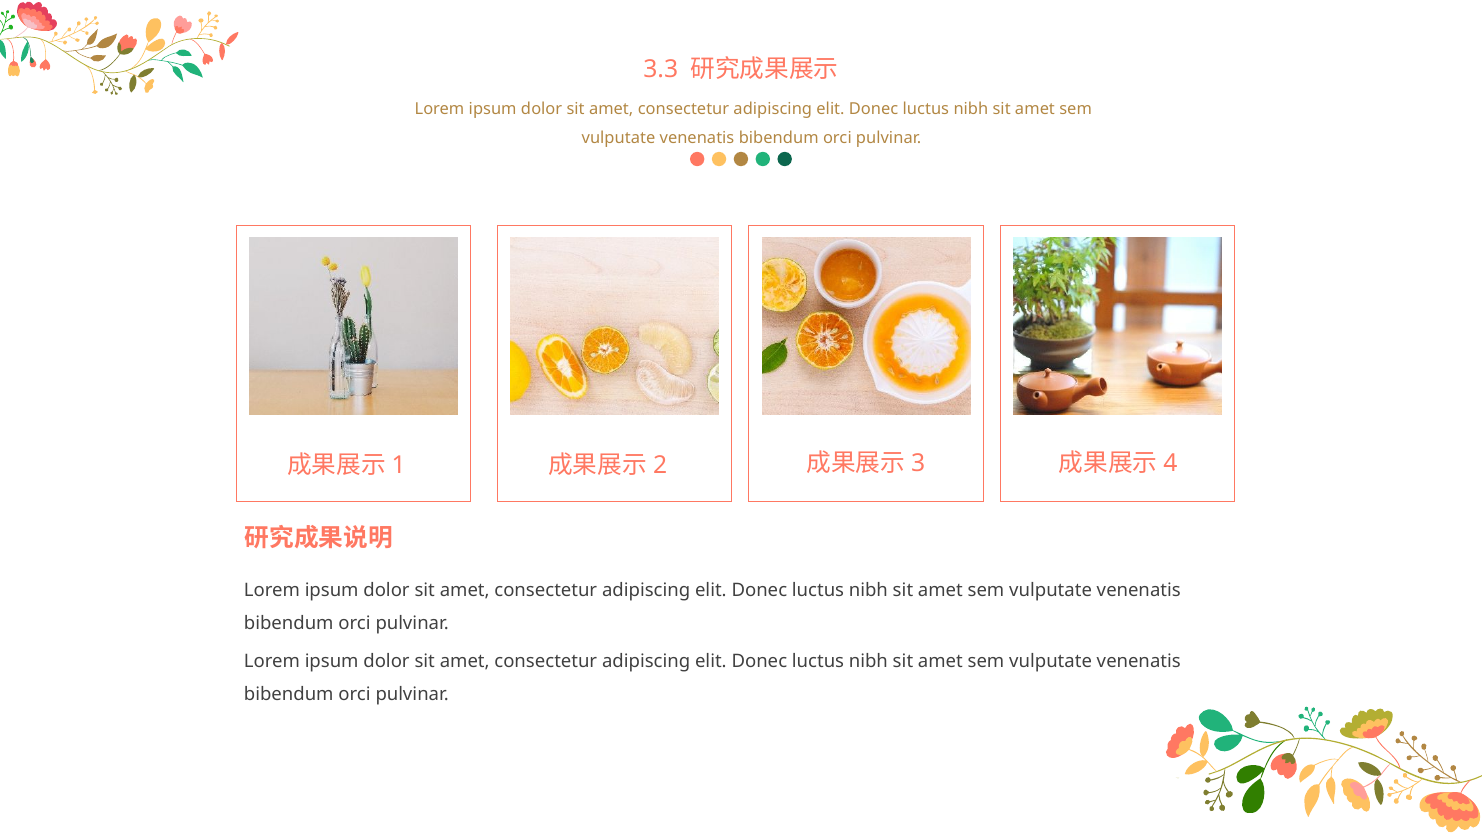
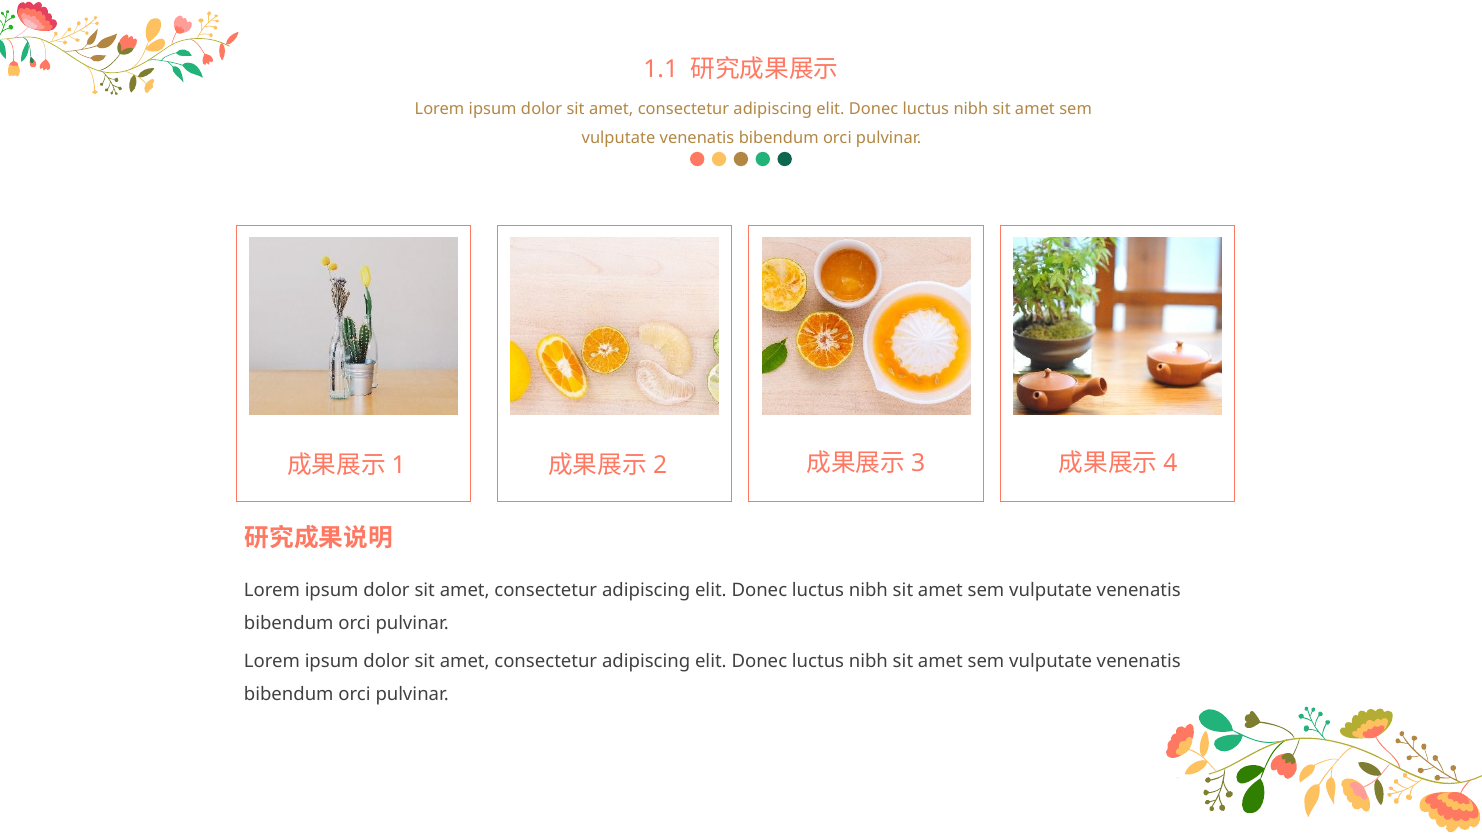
3.3: 3.3 -> 1.1 (661, 70)
